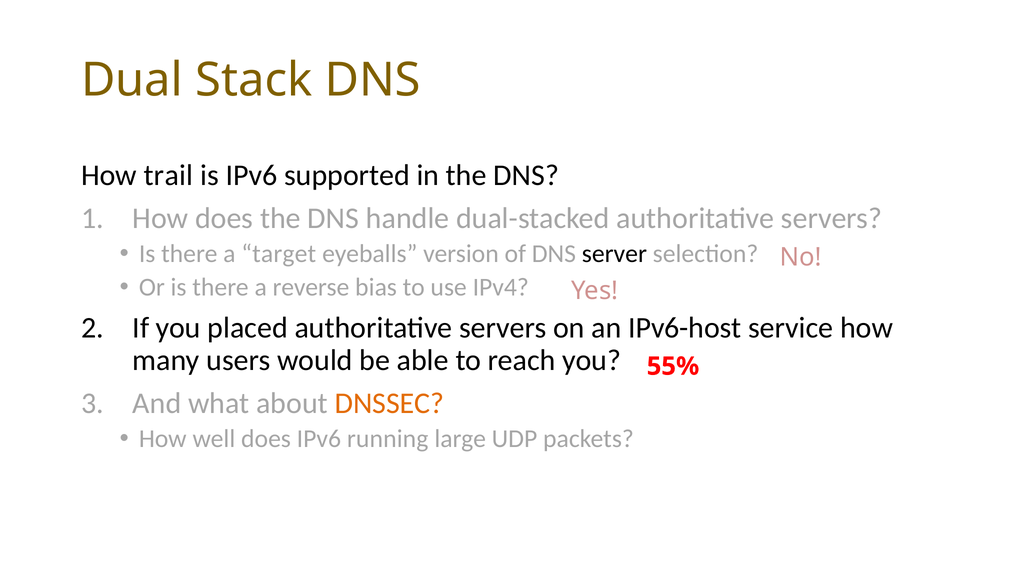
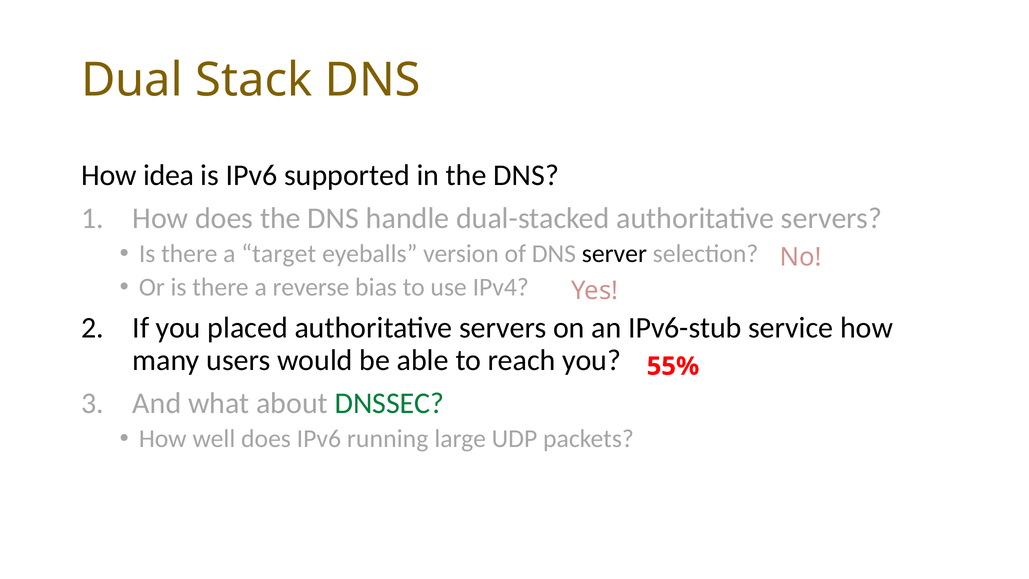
trail: trail -> idea (169, 175)
IPv6-host: IPv6-host -> IPv6-stub (685, 328)
DNSSEC colour: orange -> green (390, 403)
